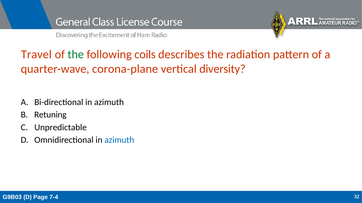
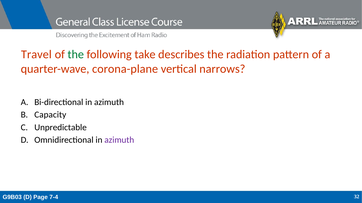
coils: coils -> take (145, 55)
diversity: diversity -> narrows (222, 69)
Retuning: Retuning -> Capacity (50, 115)
azimuth colour: blue -> purple (119, 140)
